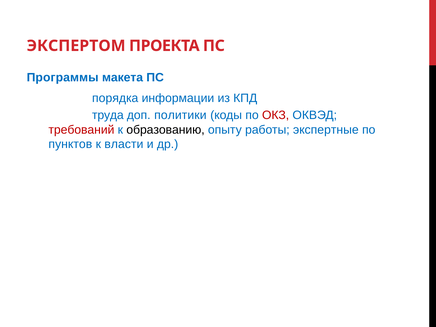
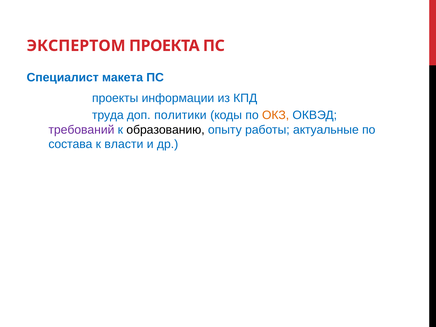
Программы: Программы -> Специалист (63, 78)
порядка: порядка -> проекты (115, 98)
ОКЗ colour: red -> orange (276, 115)
требований colour: red -> purple (81, 130)
экспертные: экспертные -> актуальные (326, 130)
пунктов: пунктов -> состава (70, 144)
